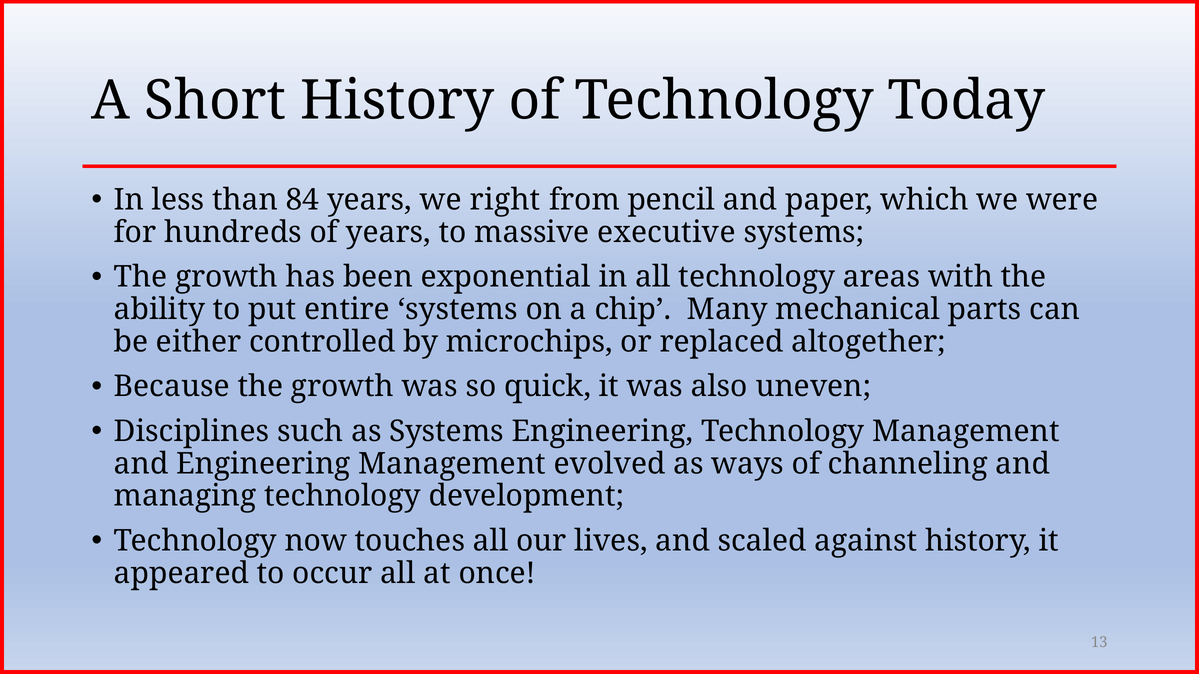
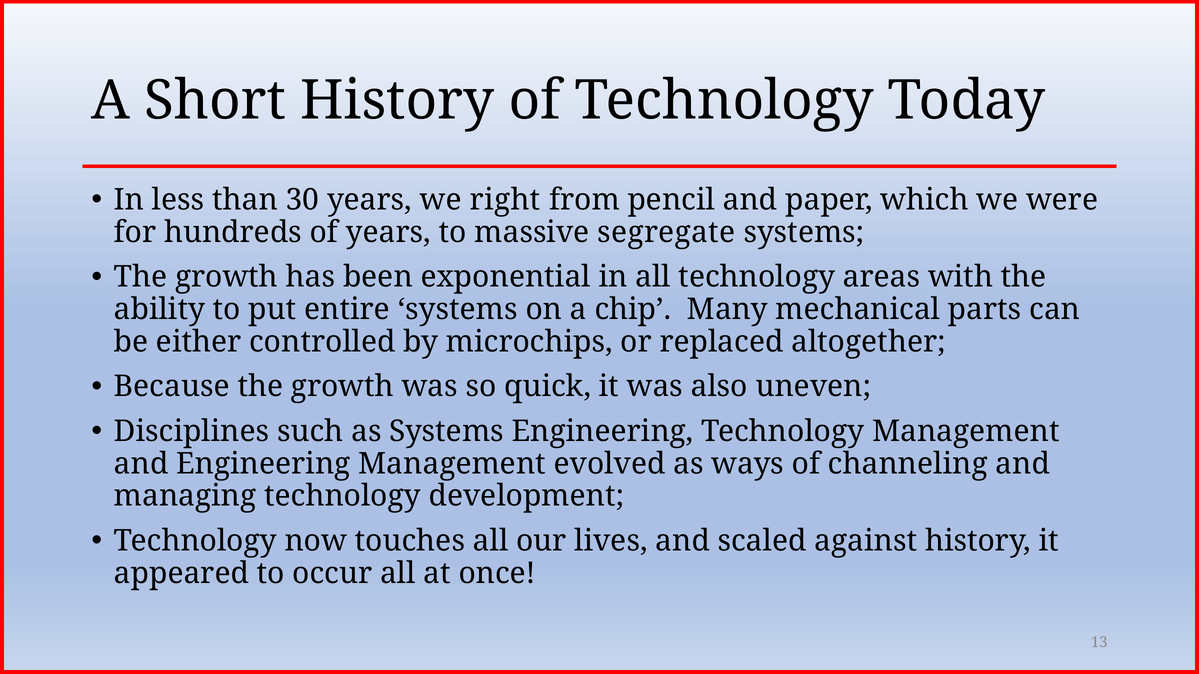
84: 84 -> 30 (302, 200)
executive: executive -> segregate (666, 232)
